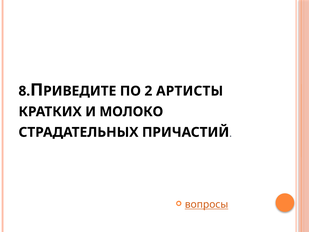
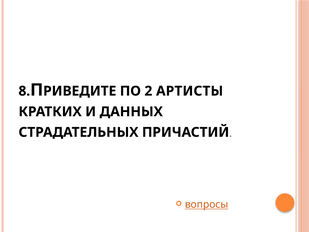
МОЛОКО: МОЛОКО -> ДАННЫХ (131, 112)
